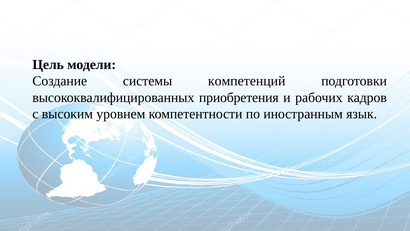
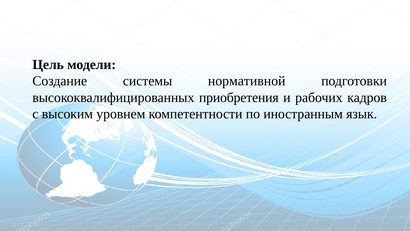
компетенций: компетенций -> нормативной (247, 81)
